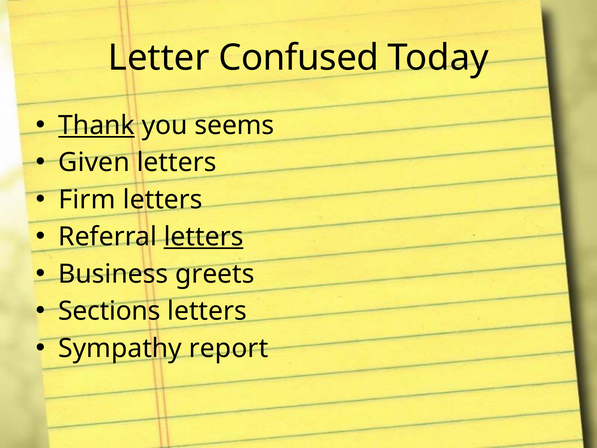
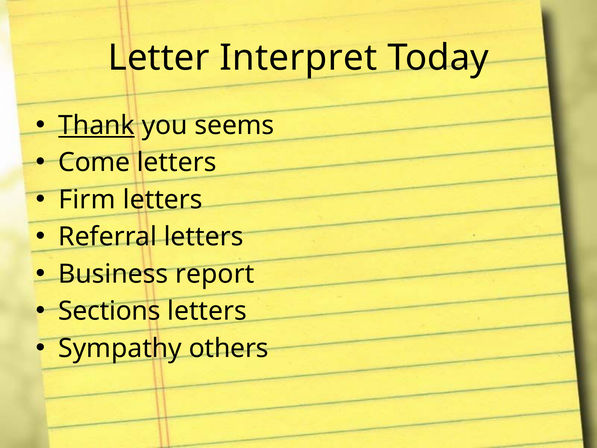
Confused: Confused -> Interpret (298, 58)
Given: Given -> Come (94, 162)
letters underline: present -> none (204, 237)
greets: greets -> report (215, 274)
report: report -> others (229, 348)
